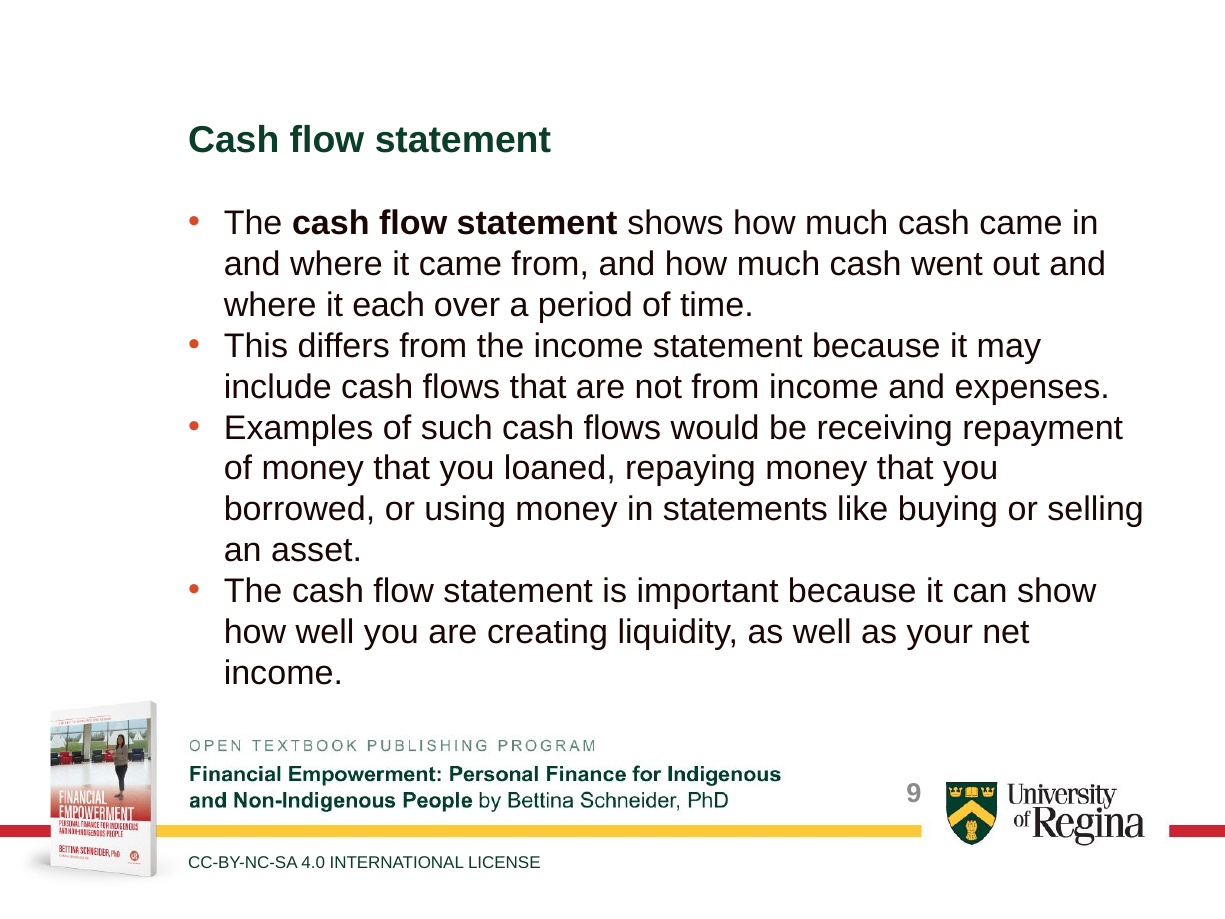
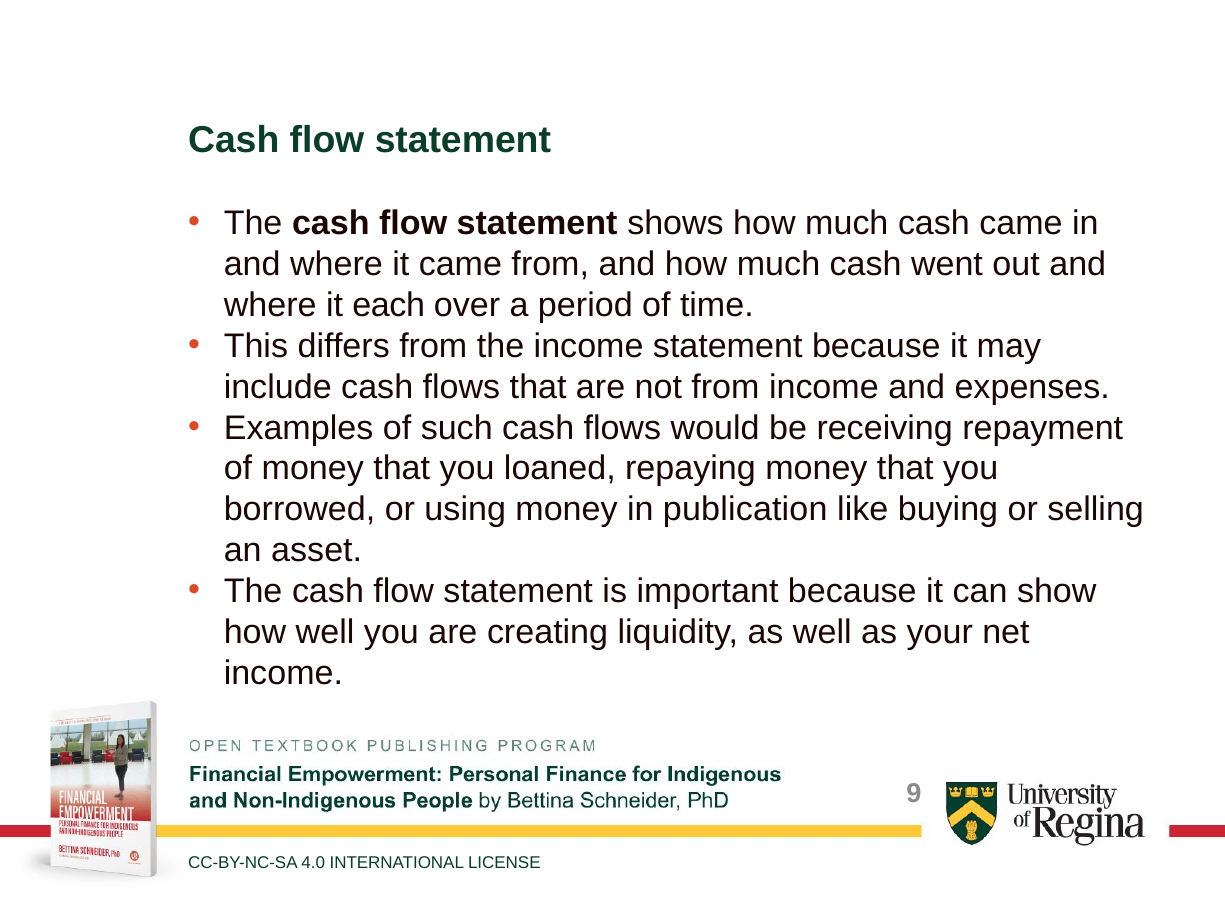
statements: statements -> publication (745, 509)
